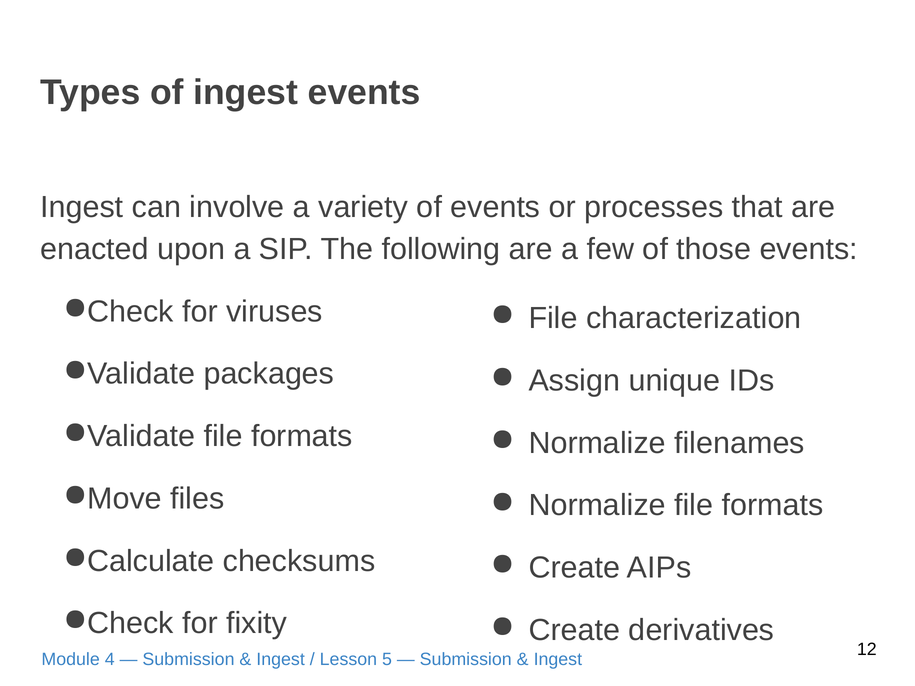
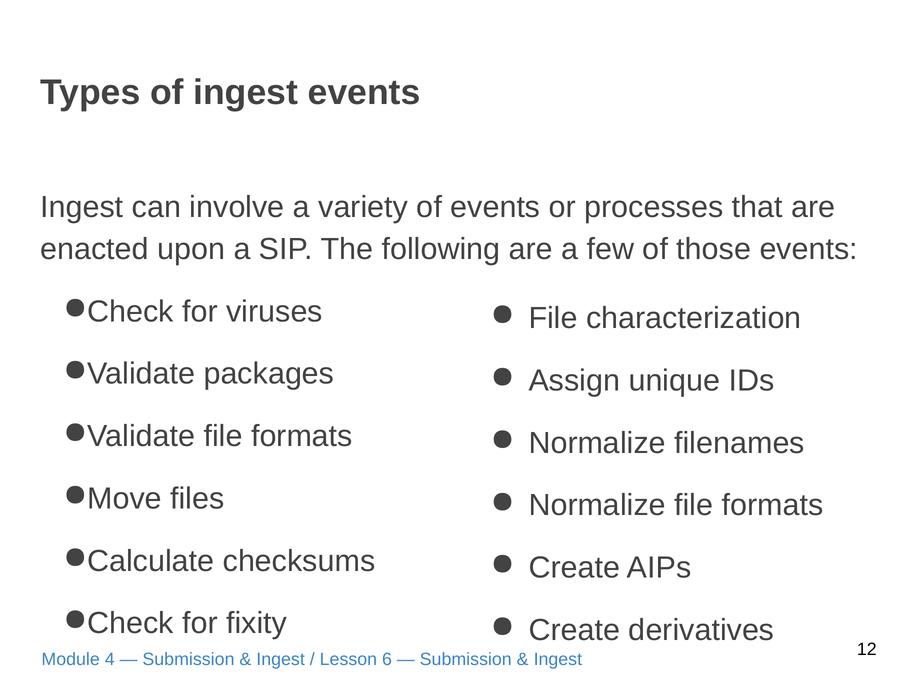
5: 5 -> 6 (387, 660)
